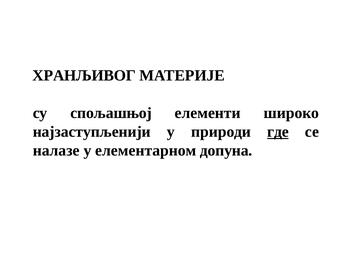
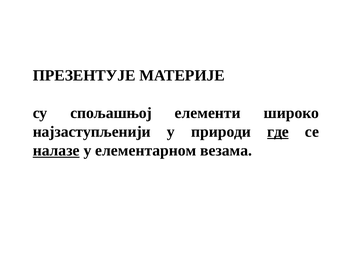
ХРАНЉИВОГ: ХРАНЉИВОГ -> ПРЕЗЕНТУЈЕ (84, 75)
налазе underline: none -> present (56, 151)
допуна: допуна -> везама (226, 151)
